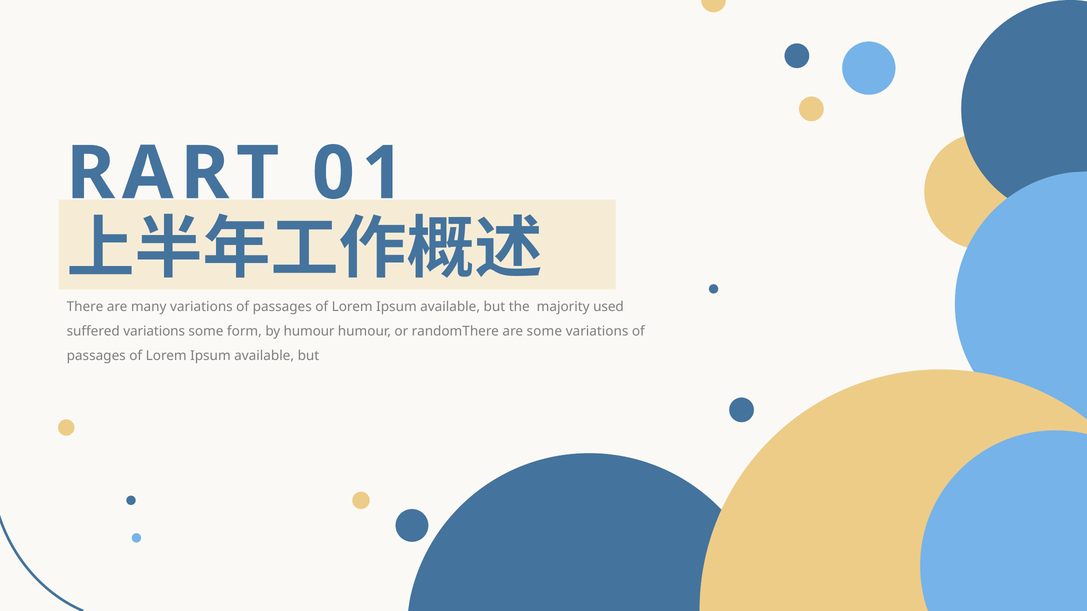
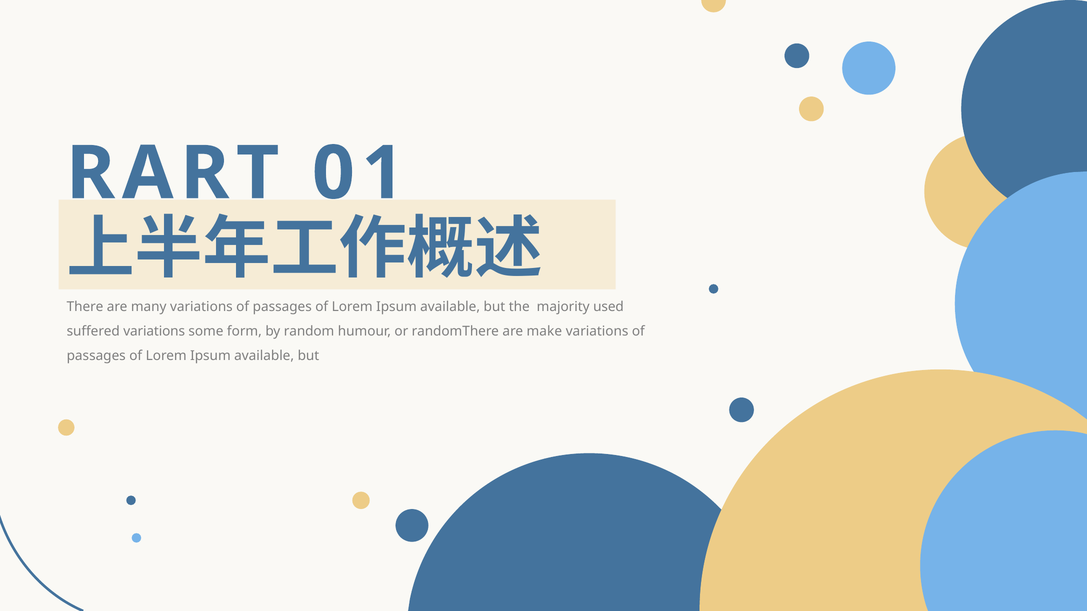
by humour: humour -> random (309, 331)
are some: some -> make (544, 331)
